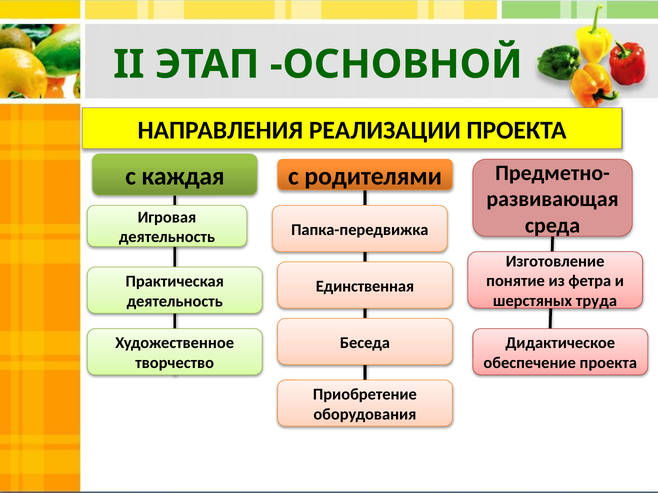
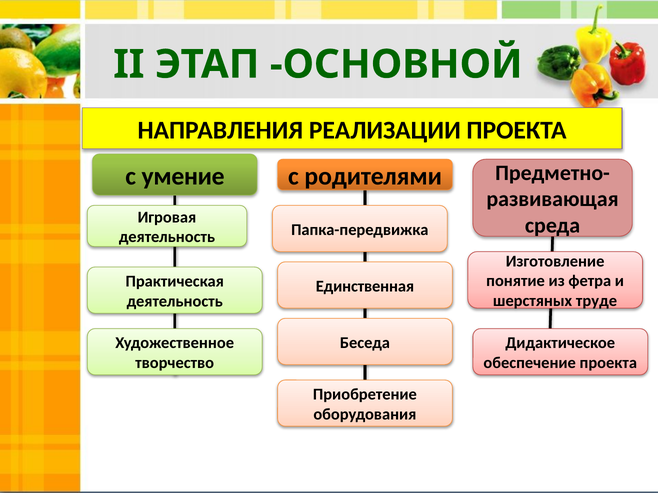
каждая: каждая -> умение (183, 177)
труда: труда -> труде (596, 301)
